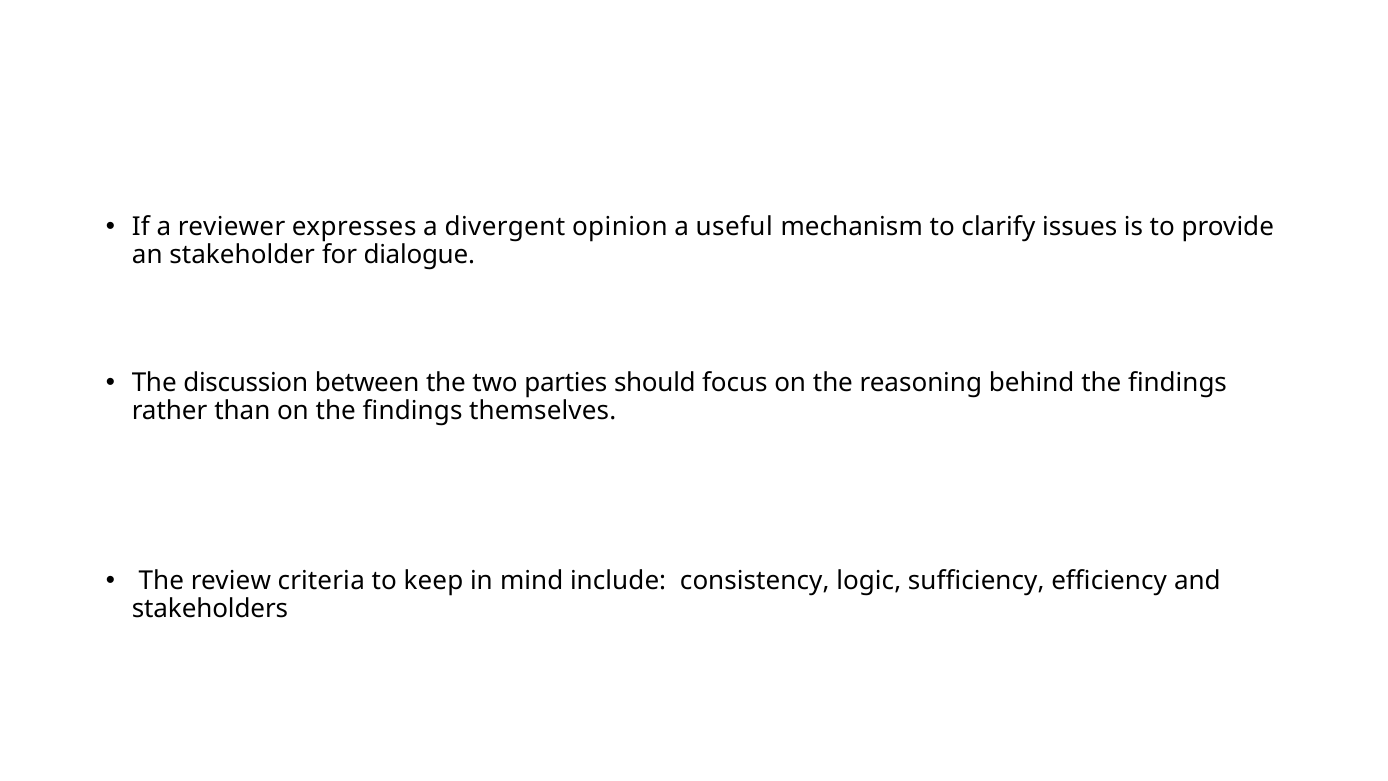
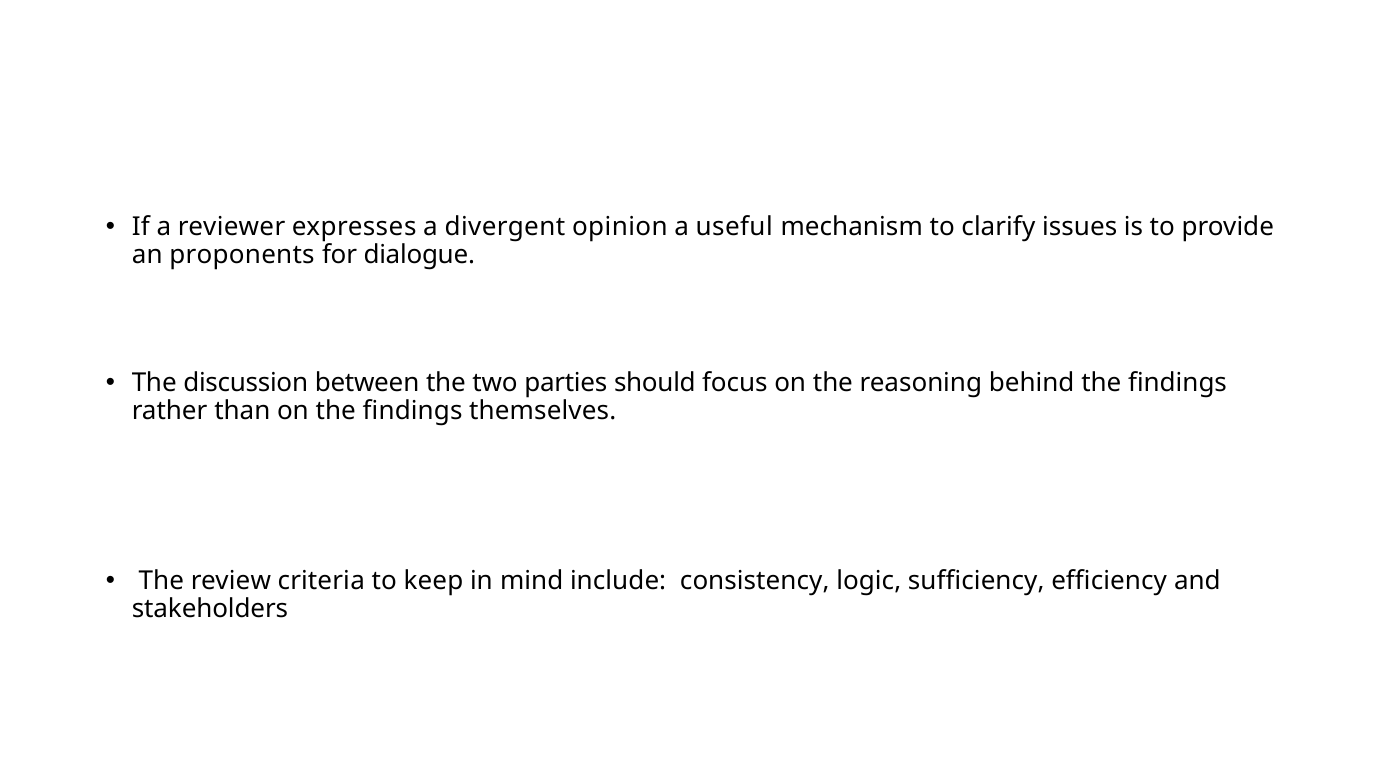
stakeholder: stakeholder -> proponents (242, 255)
